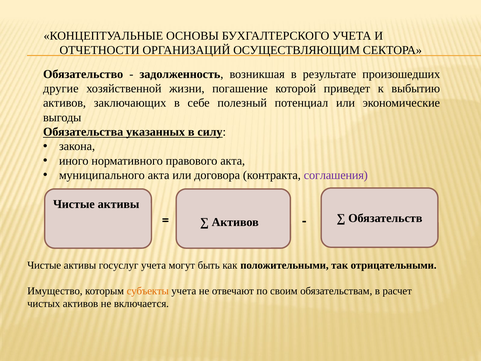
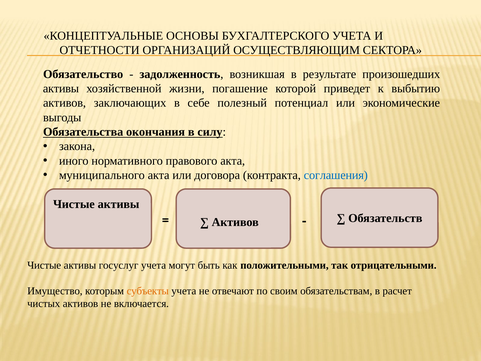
другие: другие -> активы (61, 89)
указанных: указанных -> окончания (156, 132)
соглашения colour: purple -> blue (336, 175)
